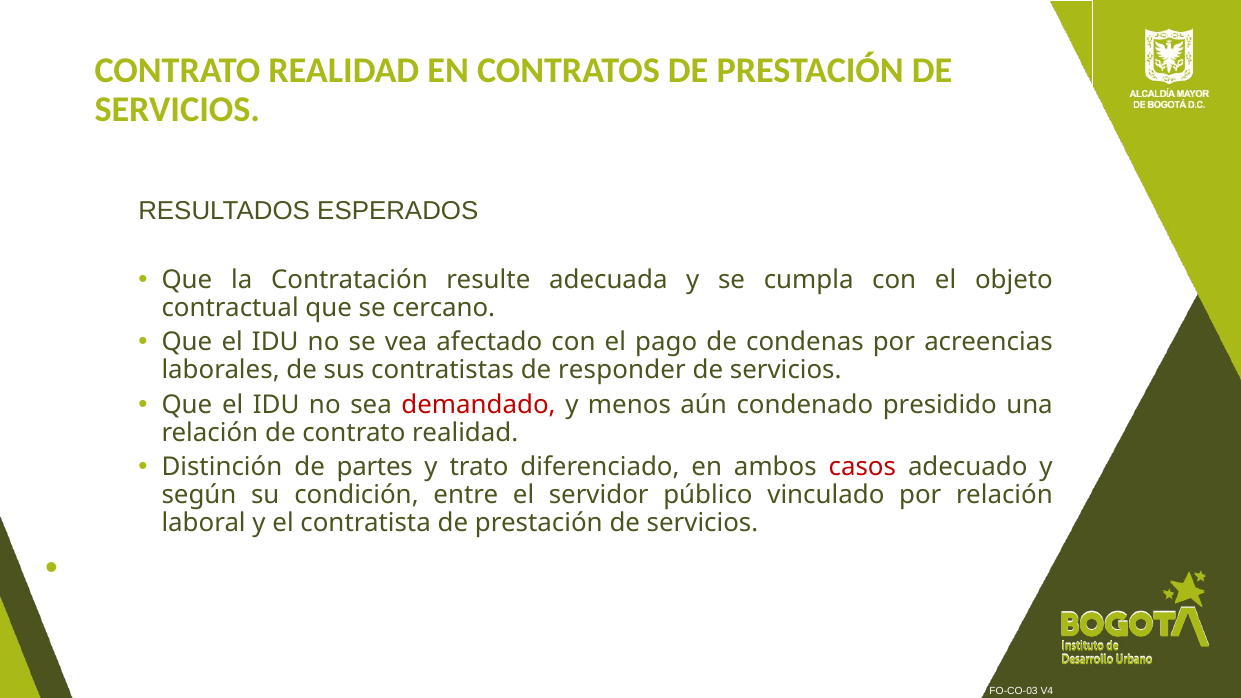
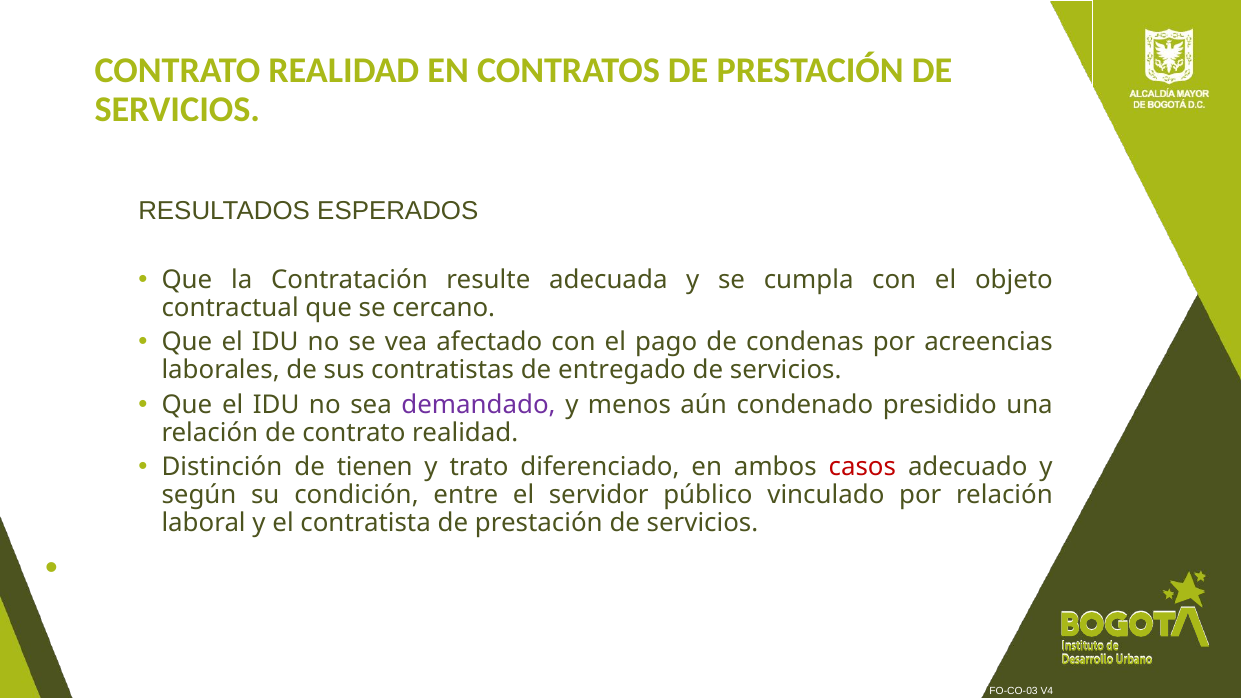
responder: responder -> entregado (622, 370)
demandado colour: red -> purple (478, 405)
partes: partes -> tienen (375, 467)
